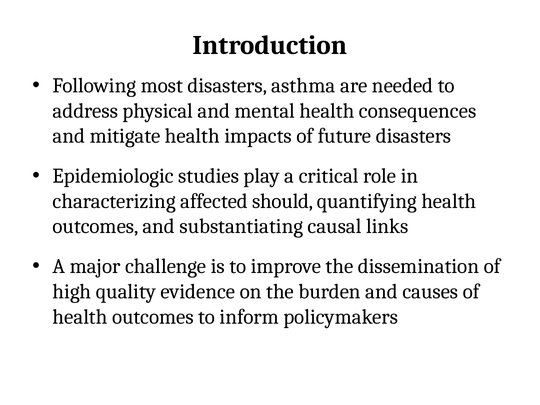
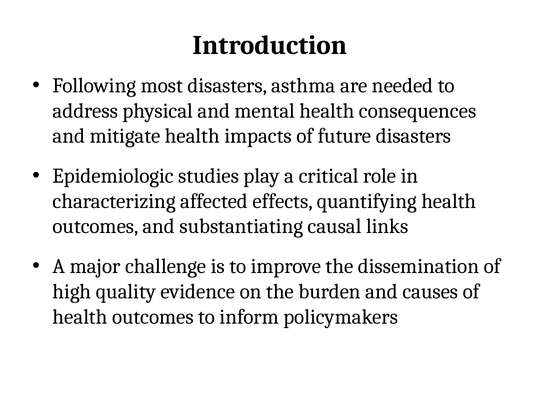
should: should -> effects (283, 201)
